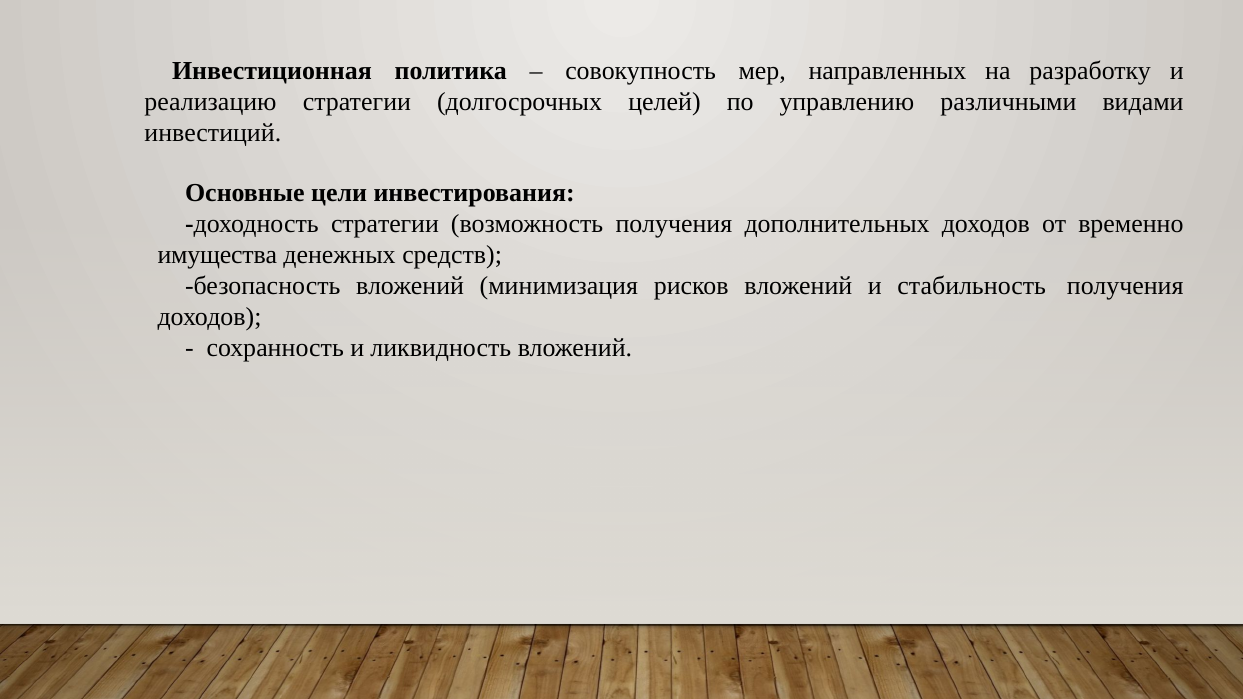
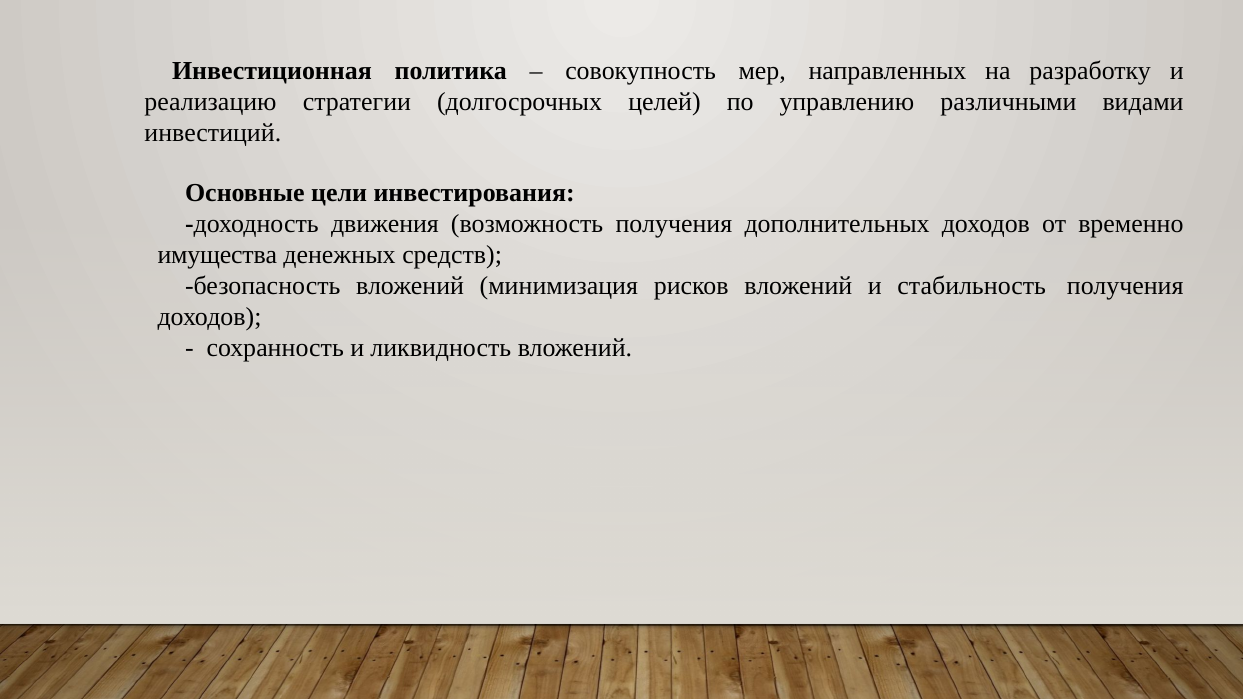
доходность стратегии: стратегии -> движения (385, 224)
